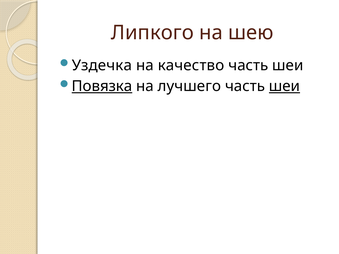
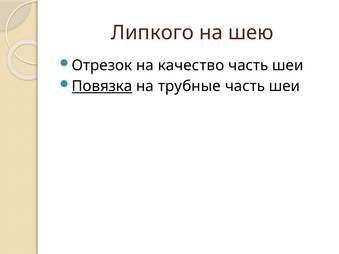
Уздечка: Уздечка -> Отрезок (102, 65)
лучшего: лучшего -> трубные (189, 86)
шеи underline: present -> none (284, 86)
